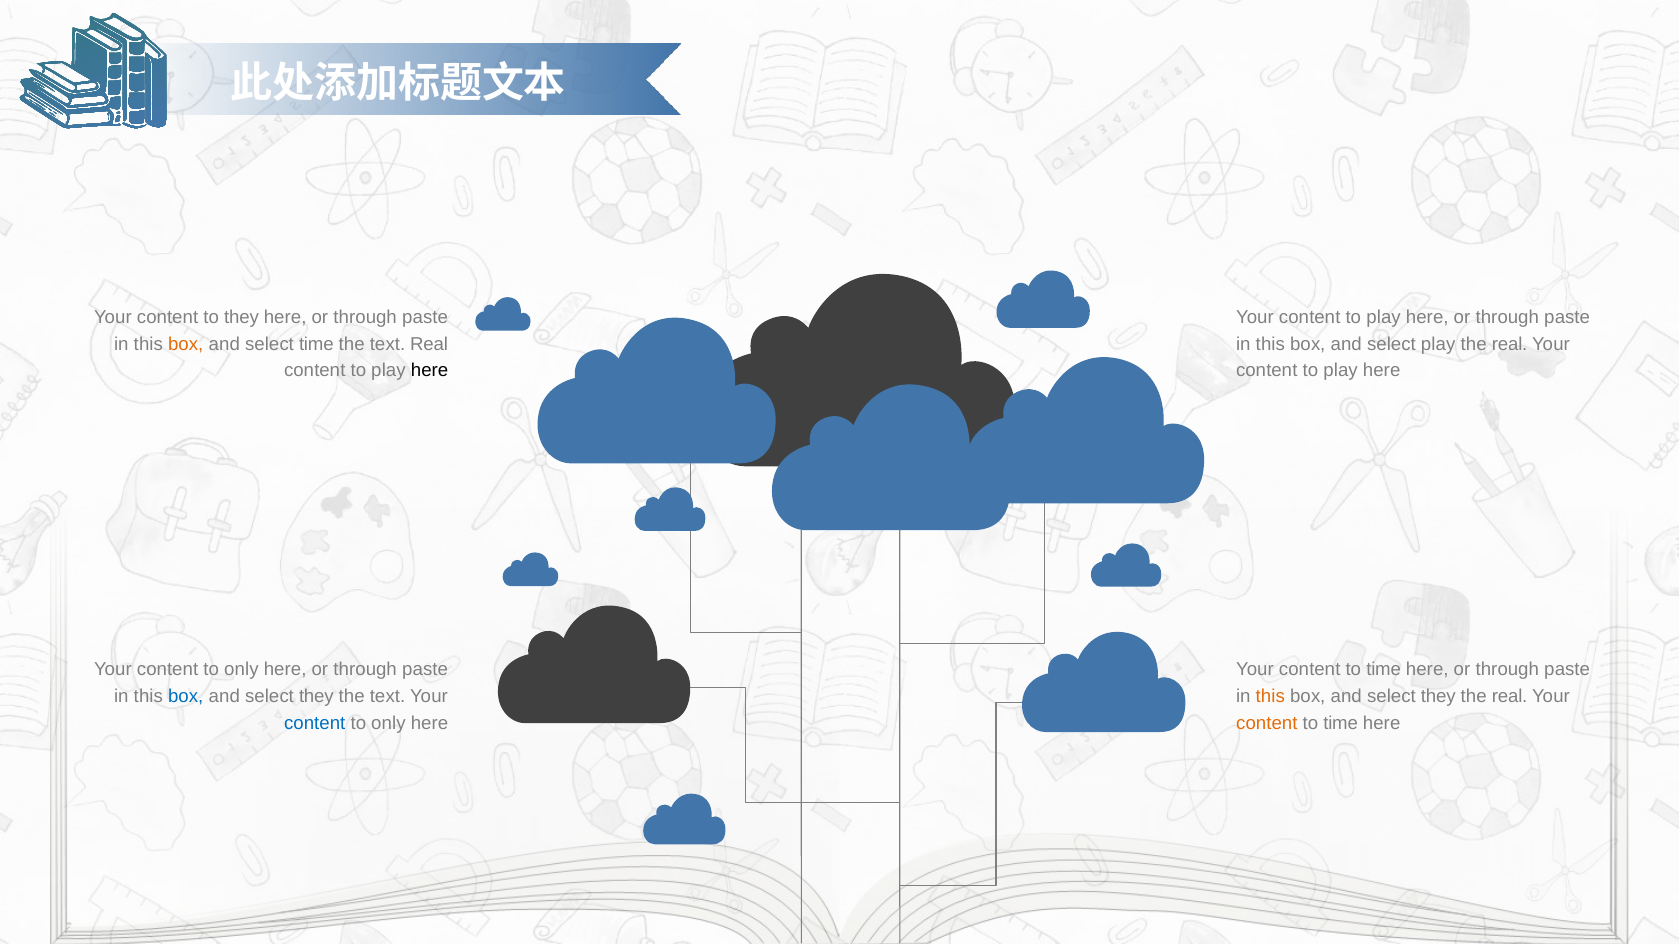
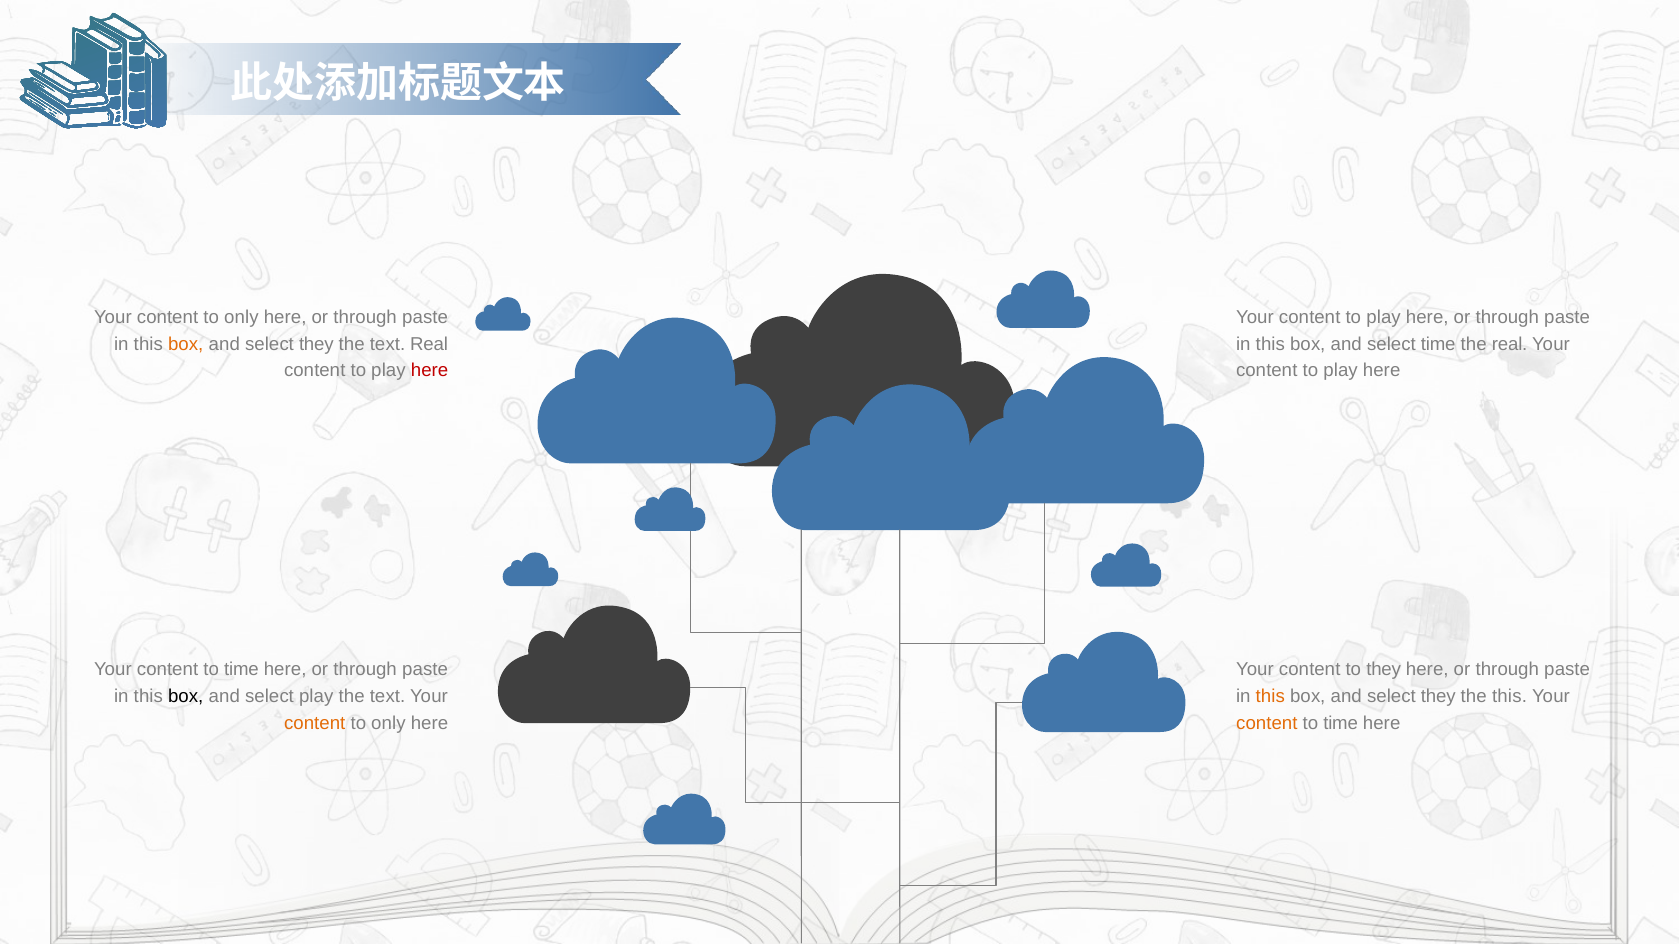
they: they -> only (241, 317)
time: time -> they (316, 344)
select play: play -> time (1438, 344)
here colour: black -> red (430, 371)
only: only -> time (242, 670)
time: time -> they (1384, 670)
box colour: blue -> black (186, 696)
they: they -> play (316, 696)
real: real -> this (1509, 696)
content colour: blue -> orange (315, 723)
